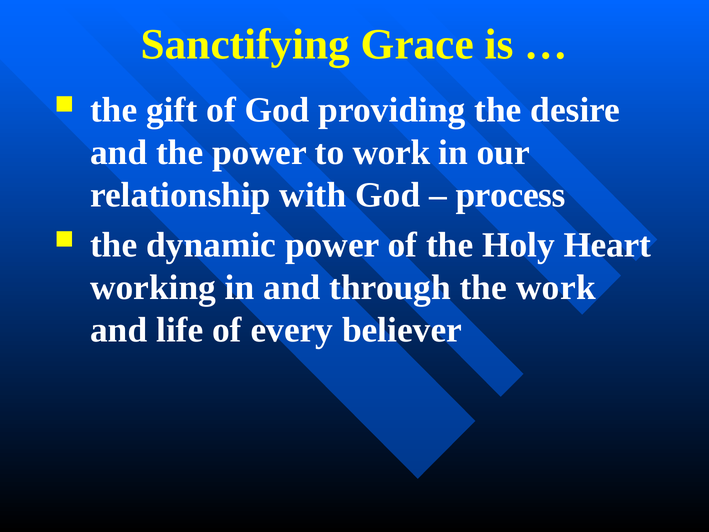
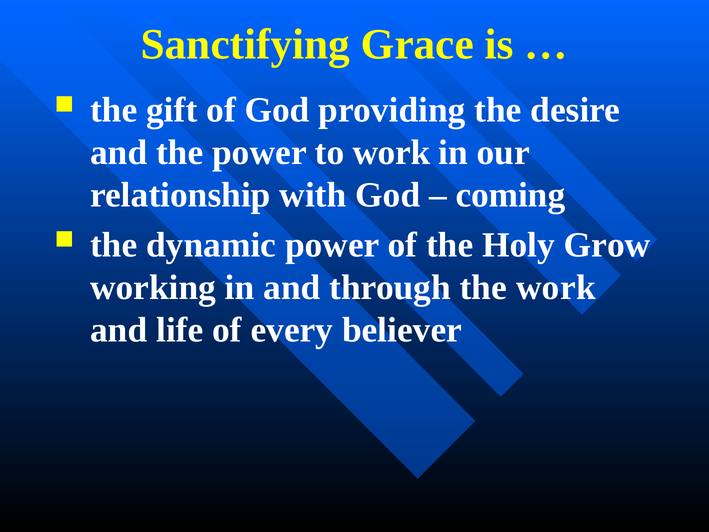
process: process -> coming (511, 195)
Heart: Heart -> Grow (607, 245)
